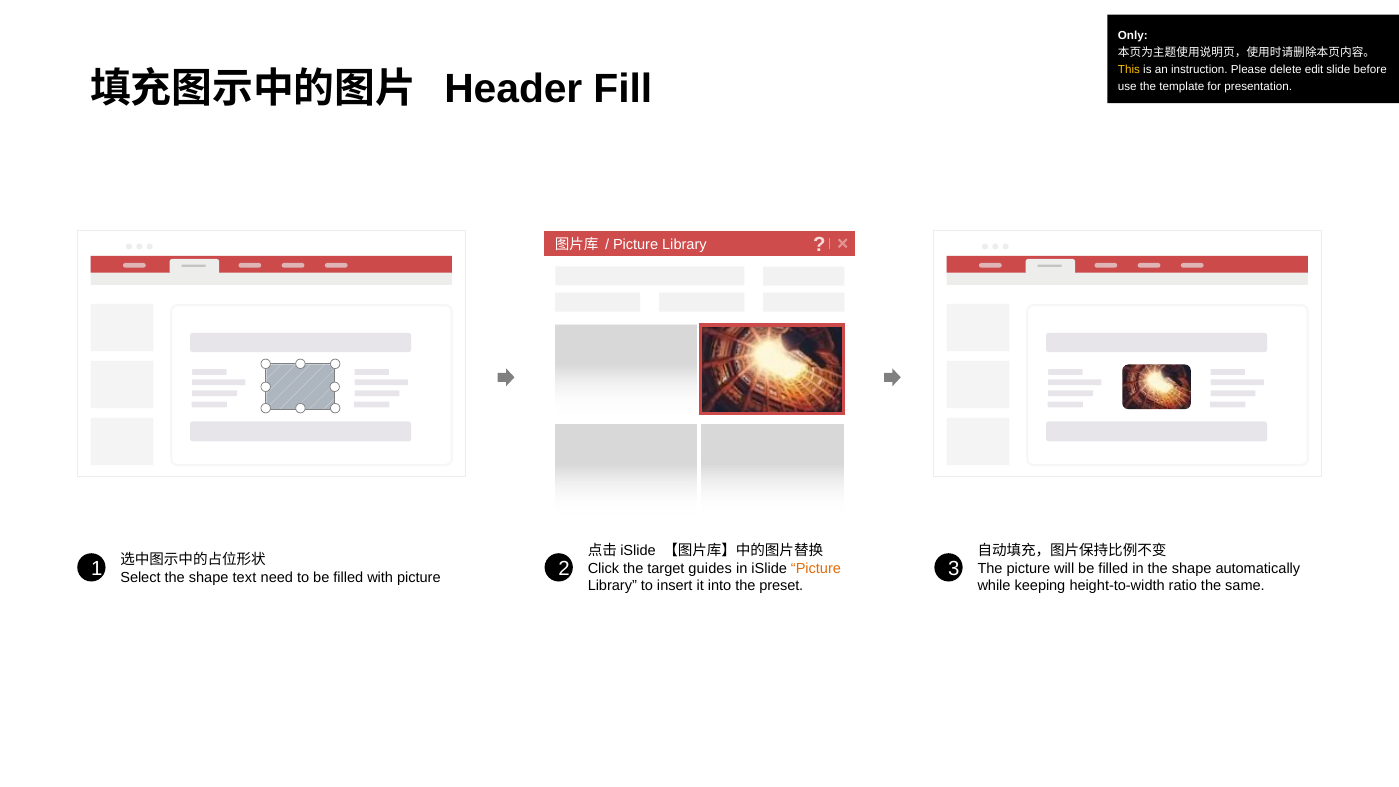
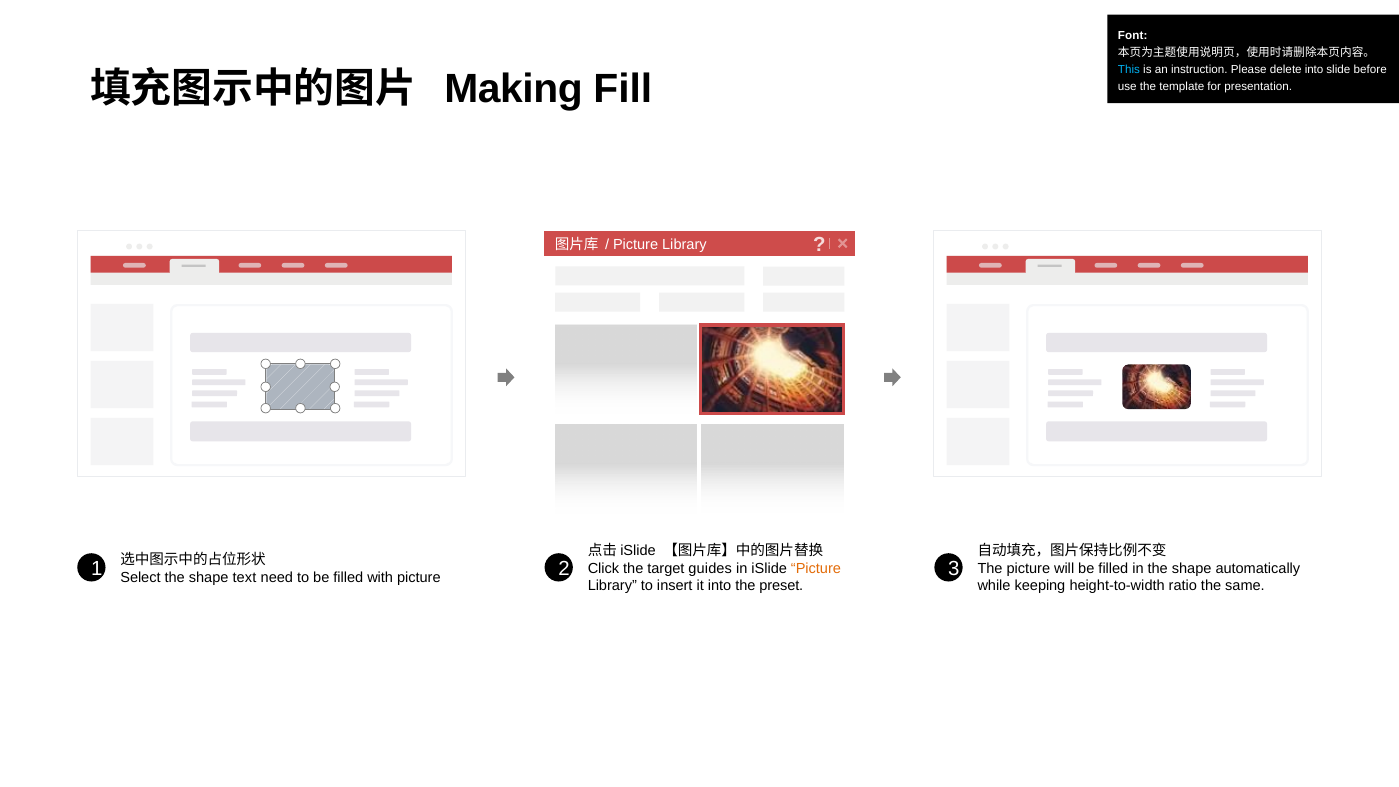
Only: Only -> Font (1133, 36)
This colour: yellow -> light blue (1129, 70)
delete edit: edit -> into (1314, 70)
Header: Header -> Making (514, 89)
